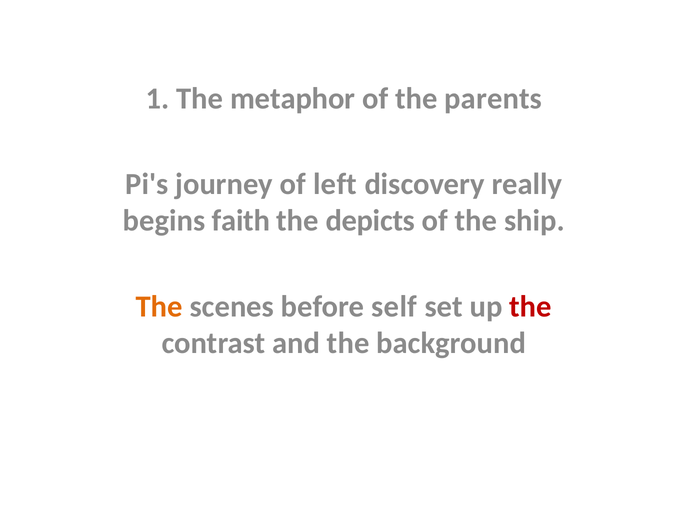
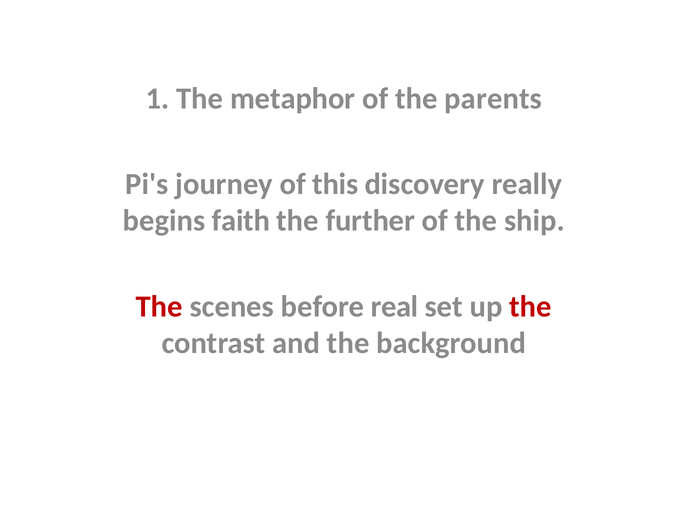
left: left -> this (335, 184)
depicts: depicts -> further (370, 221)
The colour: orange -> red (159, 306)
self: self -> real (395, 306)
